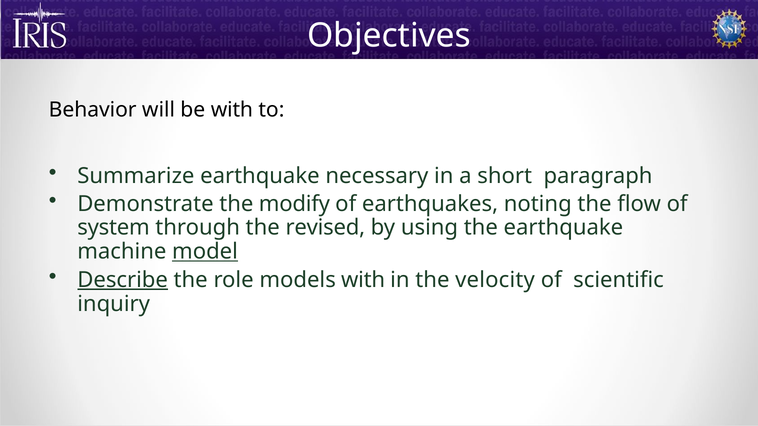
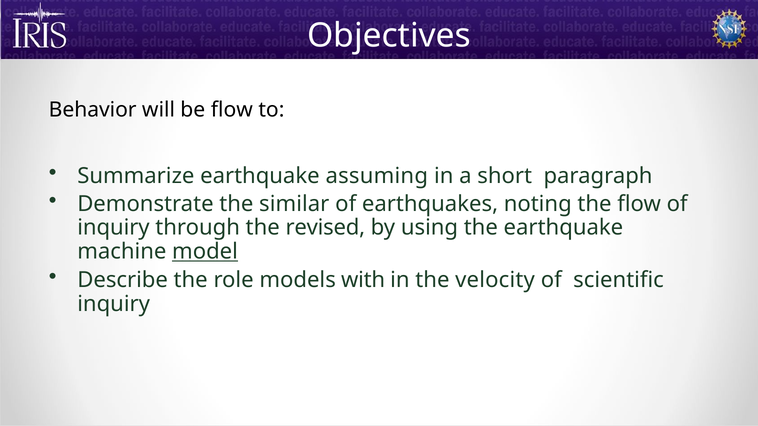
be with: with -> flow (232, 110)
necessary: necessary -> assuming (377, 176)
modify: modify -> similar (294, 204)
system: system -> inquiry (113, 228)
Describe underline: present -> none (123, 280)
